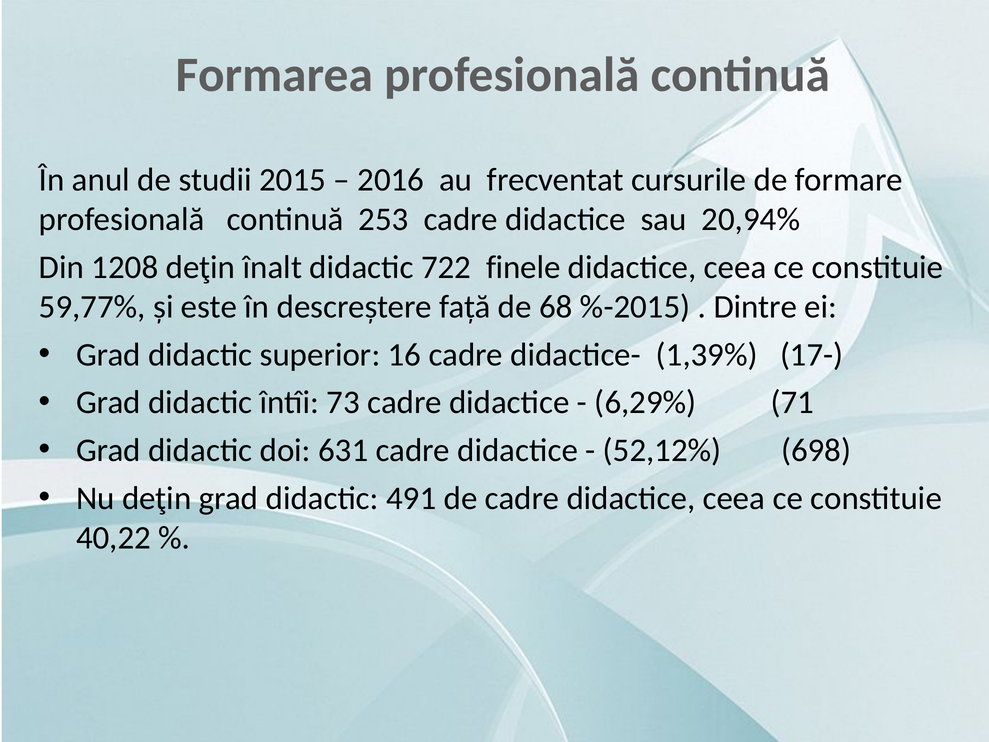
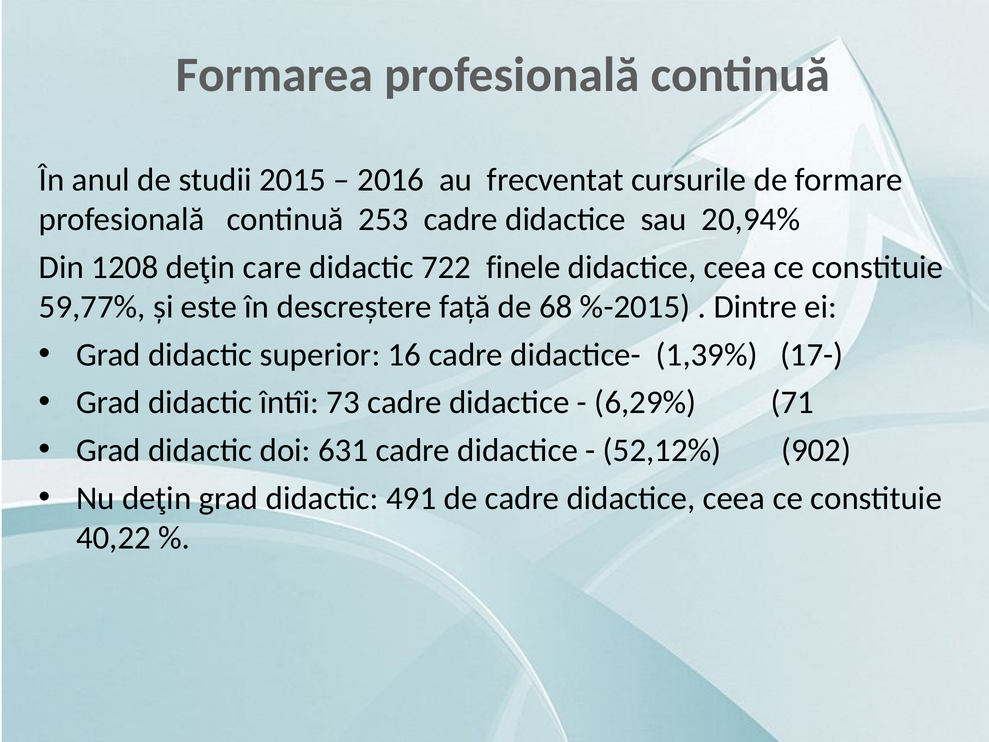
înalt: înalt -> care (272, 267)
698: 698 -> 902 (816, 450)
